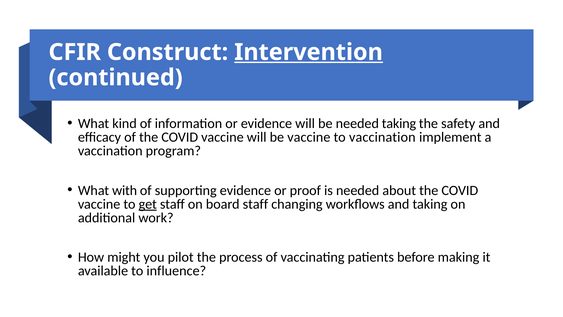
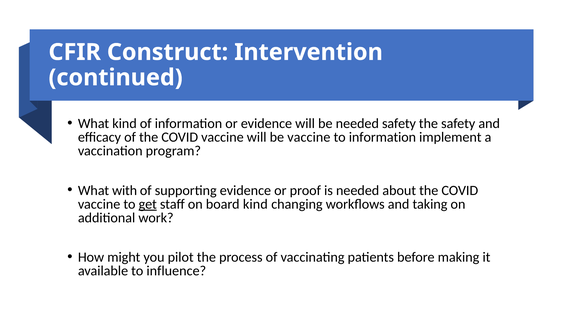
Intervention underline: present -> none (309, 52)
needed taking: taking -> safety (399, 123)
to vaccination: vaccination -> information (382, 137)
board staff: staff -> kind (255, 204)
